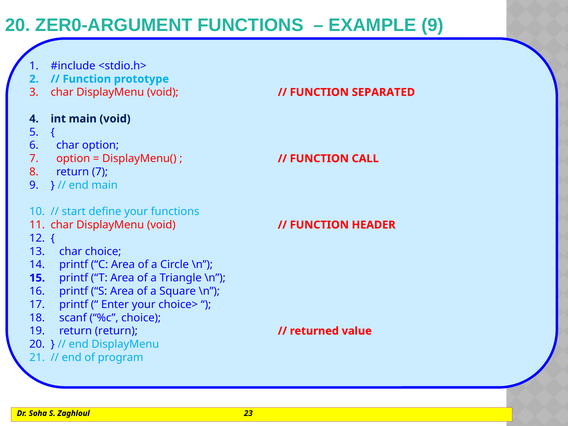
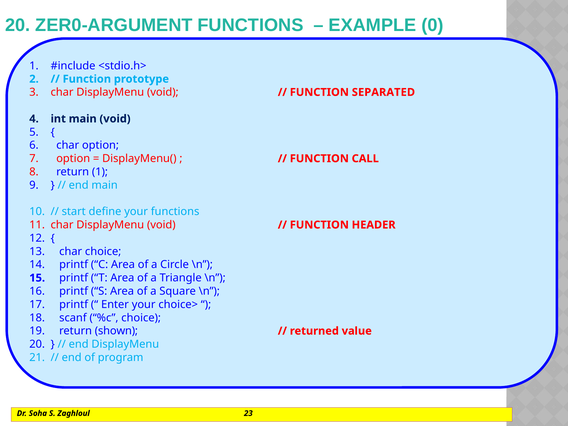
EXAMPLE 9: 9 -> 0 (432, 25)
return 7: 7 -> 1 (100, 172)
return return: return -> shown (116, 331)
